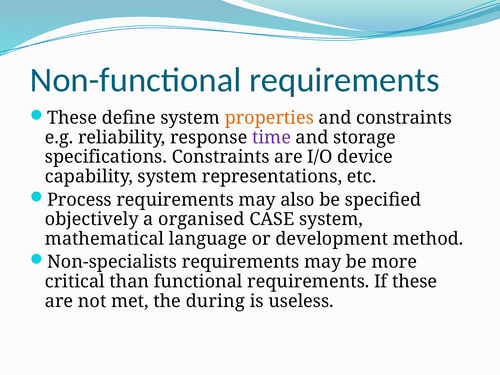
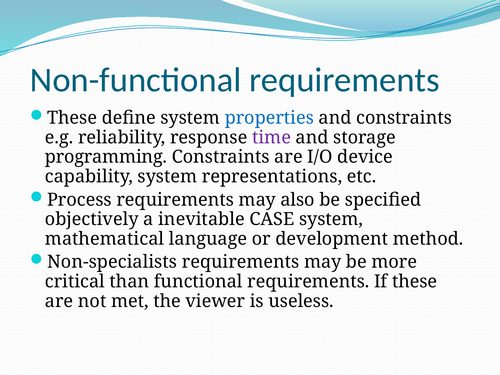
properties colour: orange -> blue (269, 118)
specifications: specifications -> programming (106, 157)
organised: organised -> inevitable (201, 219)
during: during -> viewer (215, 301)
